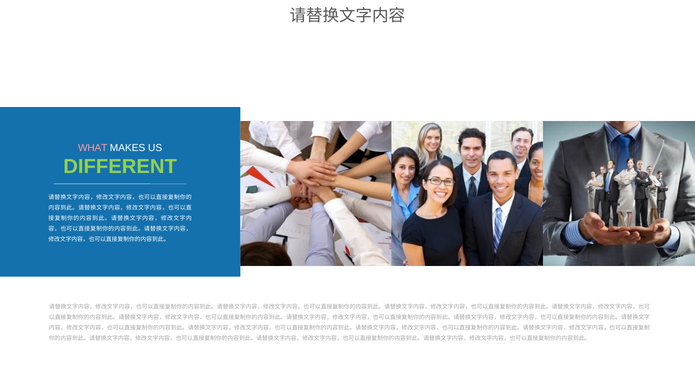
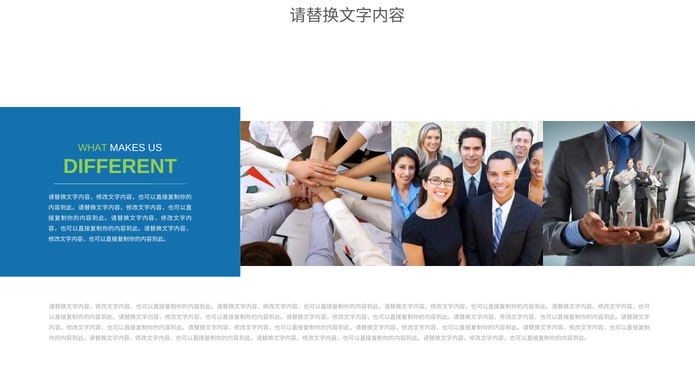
WHAT colour: pink -> light green (93, 148)
